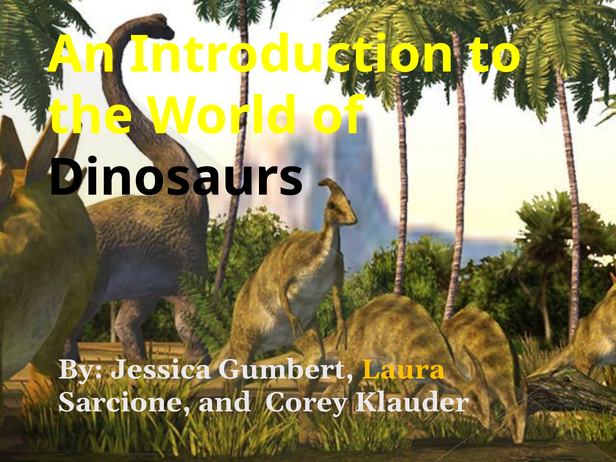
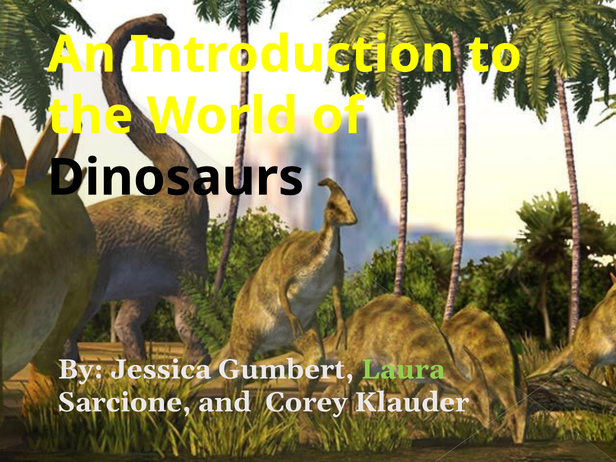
Laura colour: yellow -> light green (403, 369)
